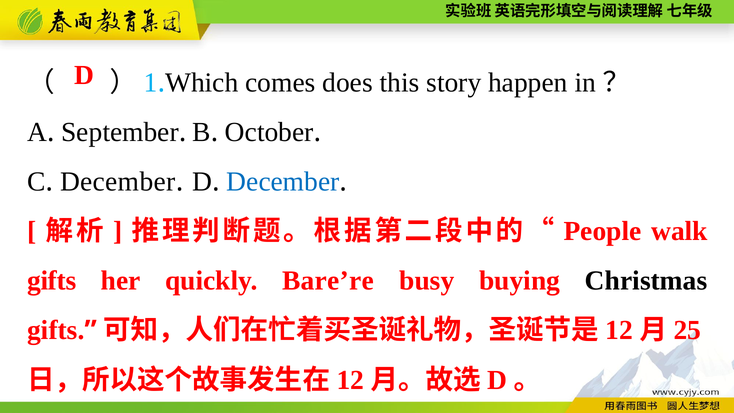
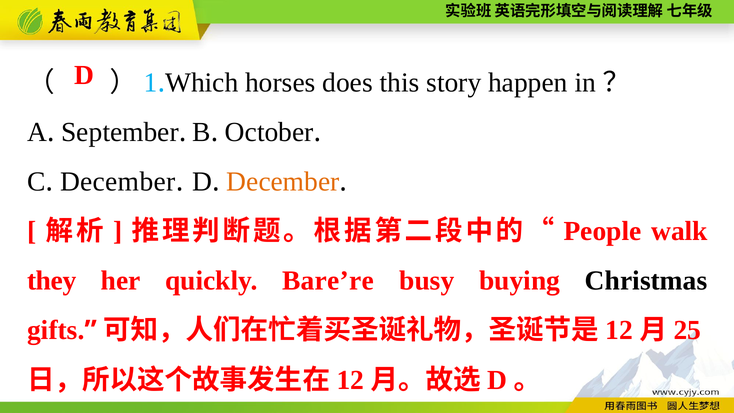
comes: comes -> horses (280, 83)
December colour: blue -> orange (283, 182)
gifts: gifts -> they (52, 281)
